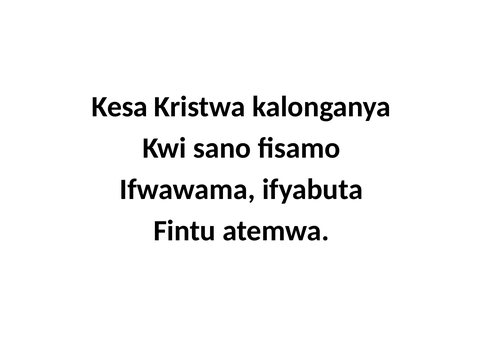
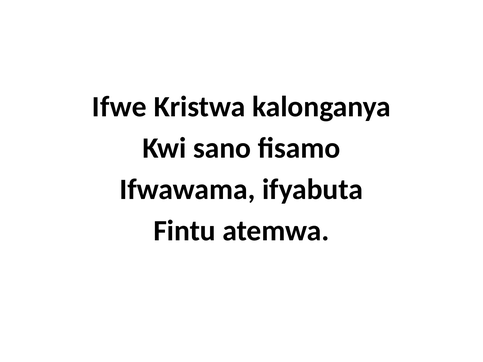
Kesa: Kesa -> Ifwe (119, 107)
